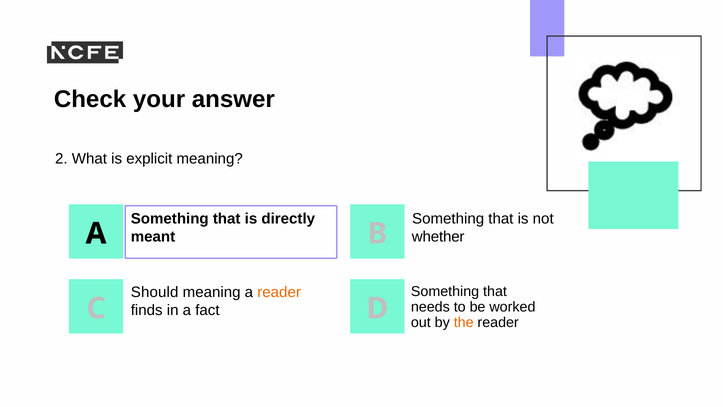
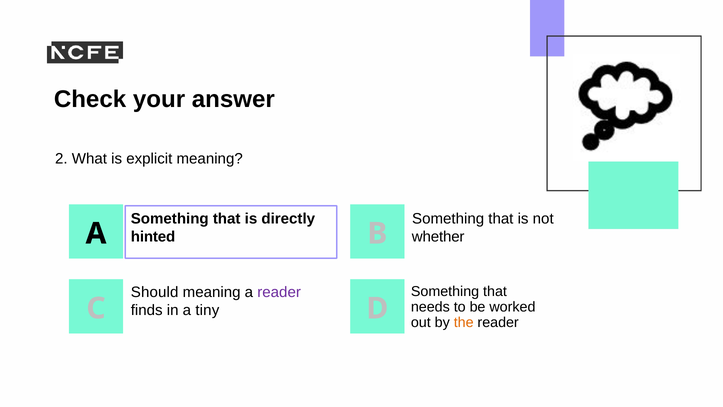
meant: meant -> hinted (153, 236)
reader colour: orange -> purple (279, 292)
fact: fact -> tiny (207, 310)
